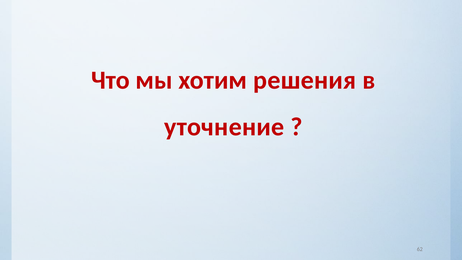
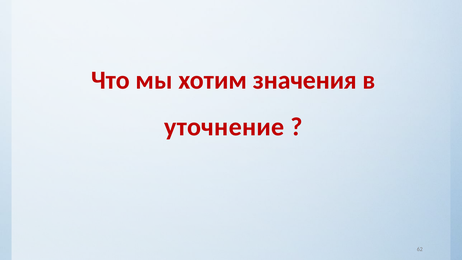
решения: решения -> значения (305, 80)
